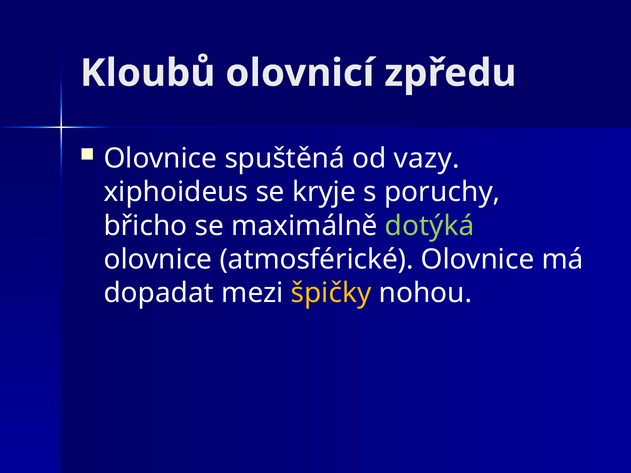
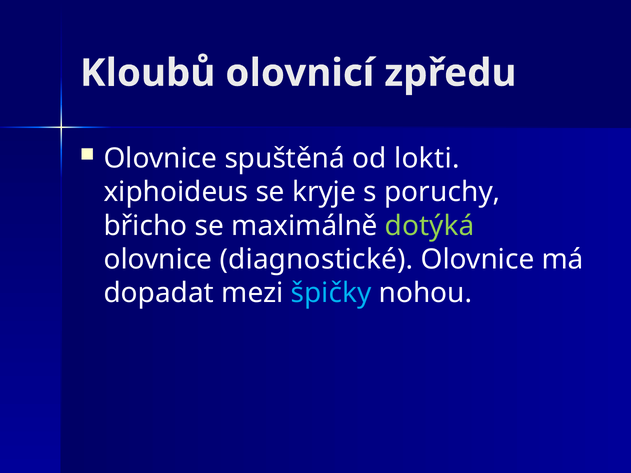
vazy: vazy -> lokti (427, 159)
atmosférické: atmosférické -> diagnostické (316, 260)
špičky colour: yellow -> light blue (331, 293)
